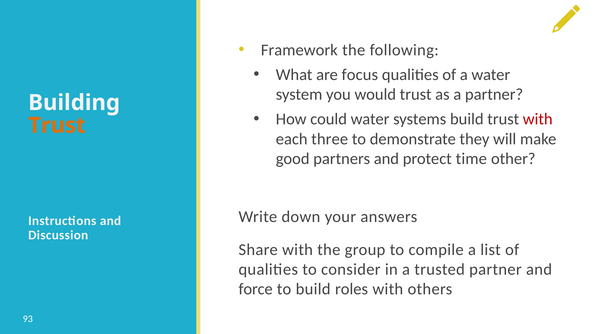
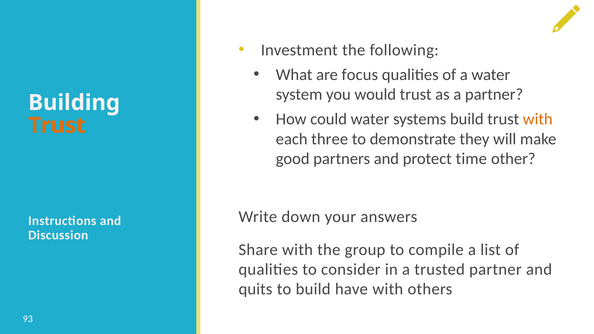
Framework: Framework -> Investment (299, 50)
with colour: red -> orange (538, 119)
force: force -> quits (255, 289)
roles: roles -> have (351, 289)
